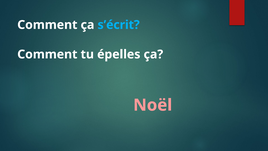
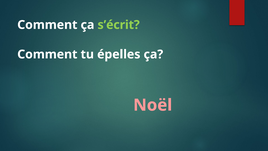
s’écrit colour: light blue -> light green (119, 25)
